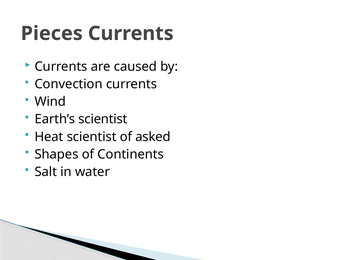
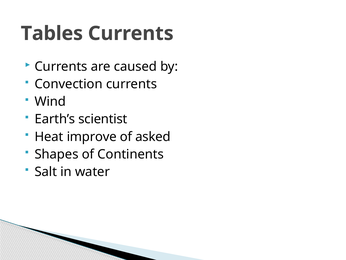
Pieces: Pieces -> Tables (52, 33)
Heat scientist: scientist -> improve (92, 136)
